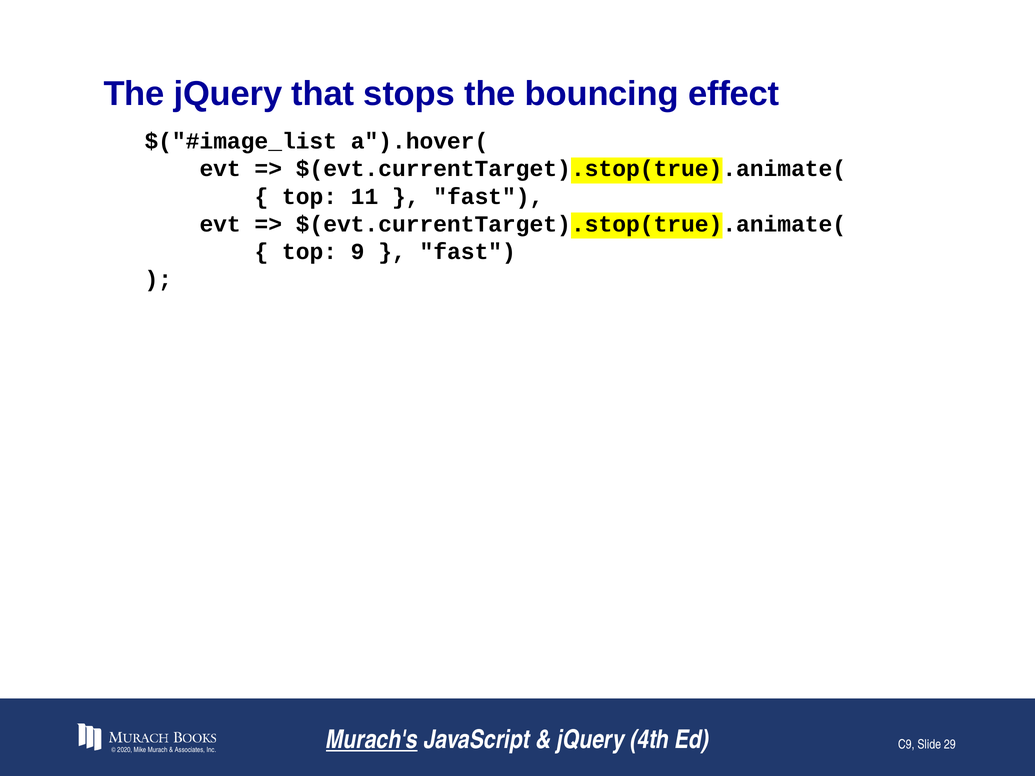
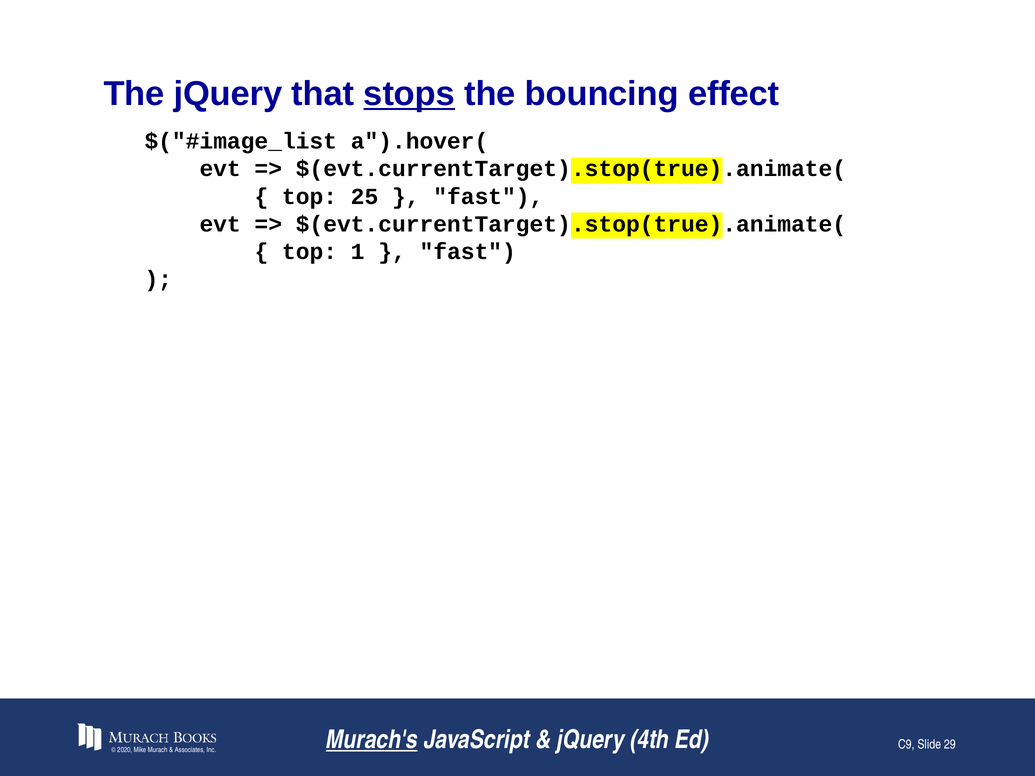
stops underline: none -> present (409, 94)
11: 11 -> 25 (365, 196)
9: 9 -> 1 (358, 252)
